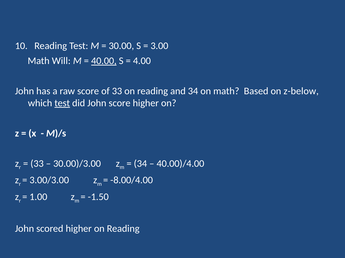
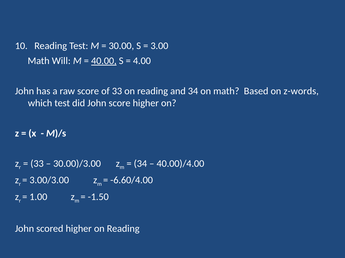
z-below: z-below -> z-words (301, 91)
test underline: present -> none (62, 103)
-8.00/4.00: -8.00/4.00 -> -6.60/4.00 (132, 181)
